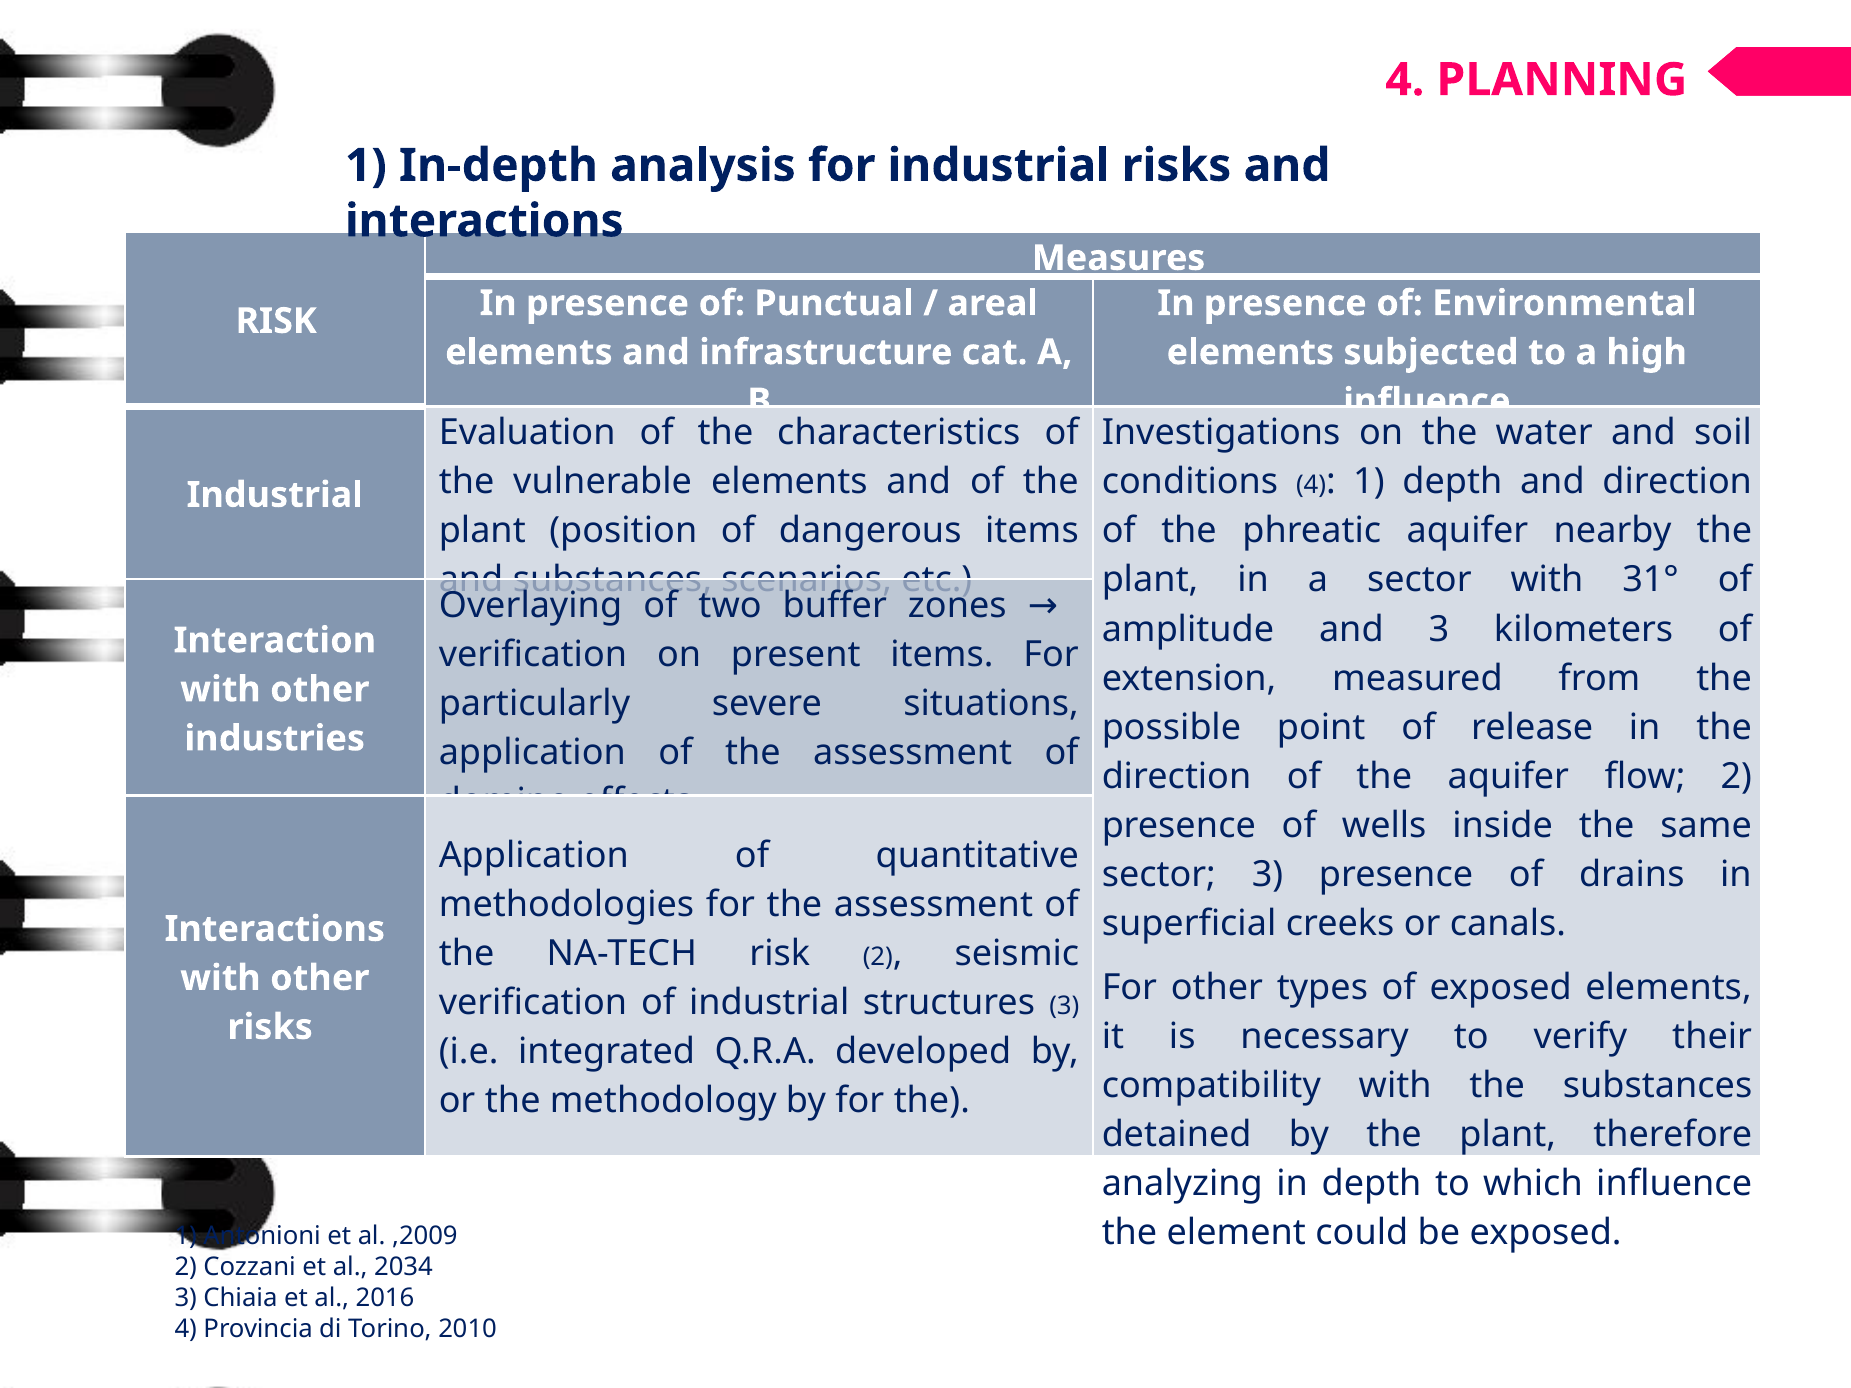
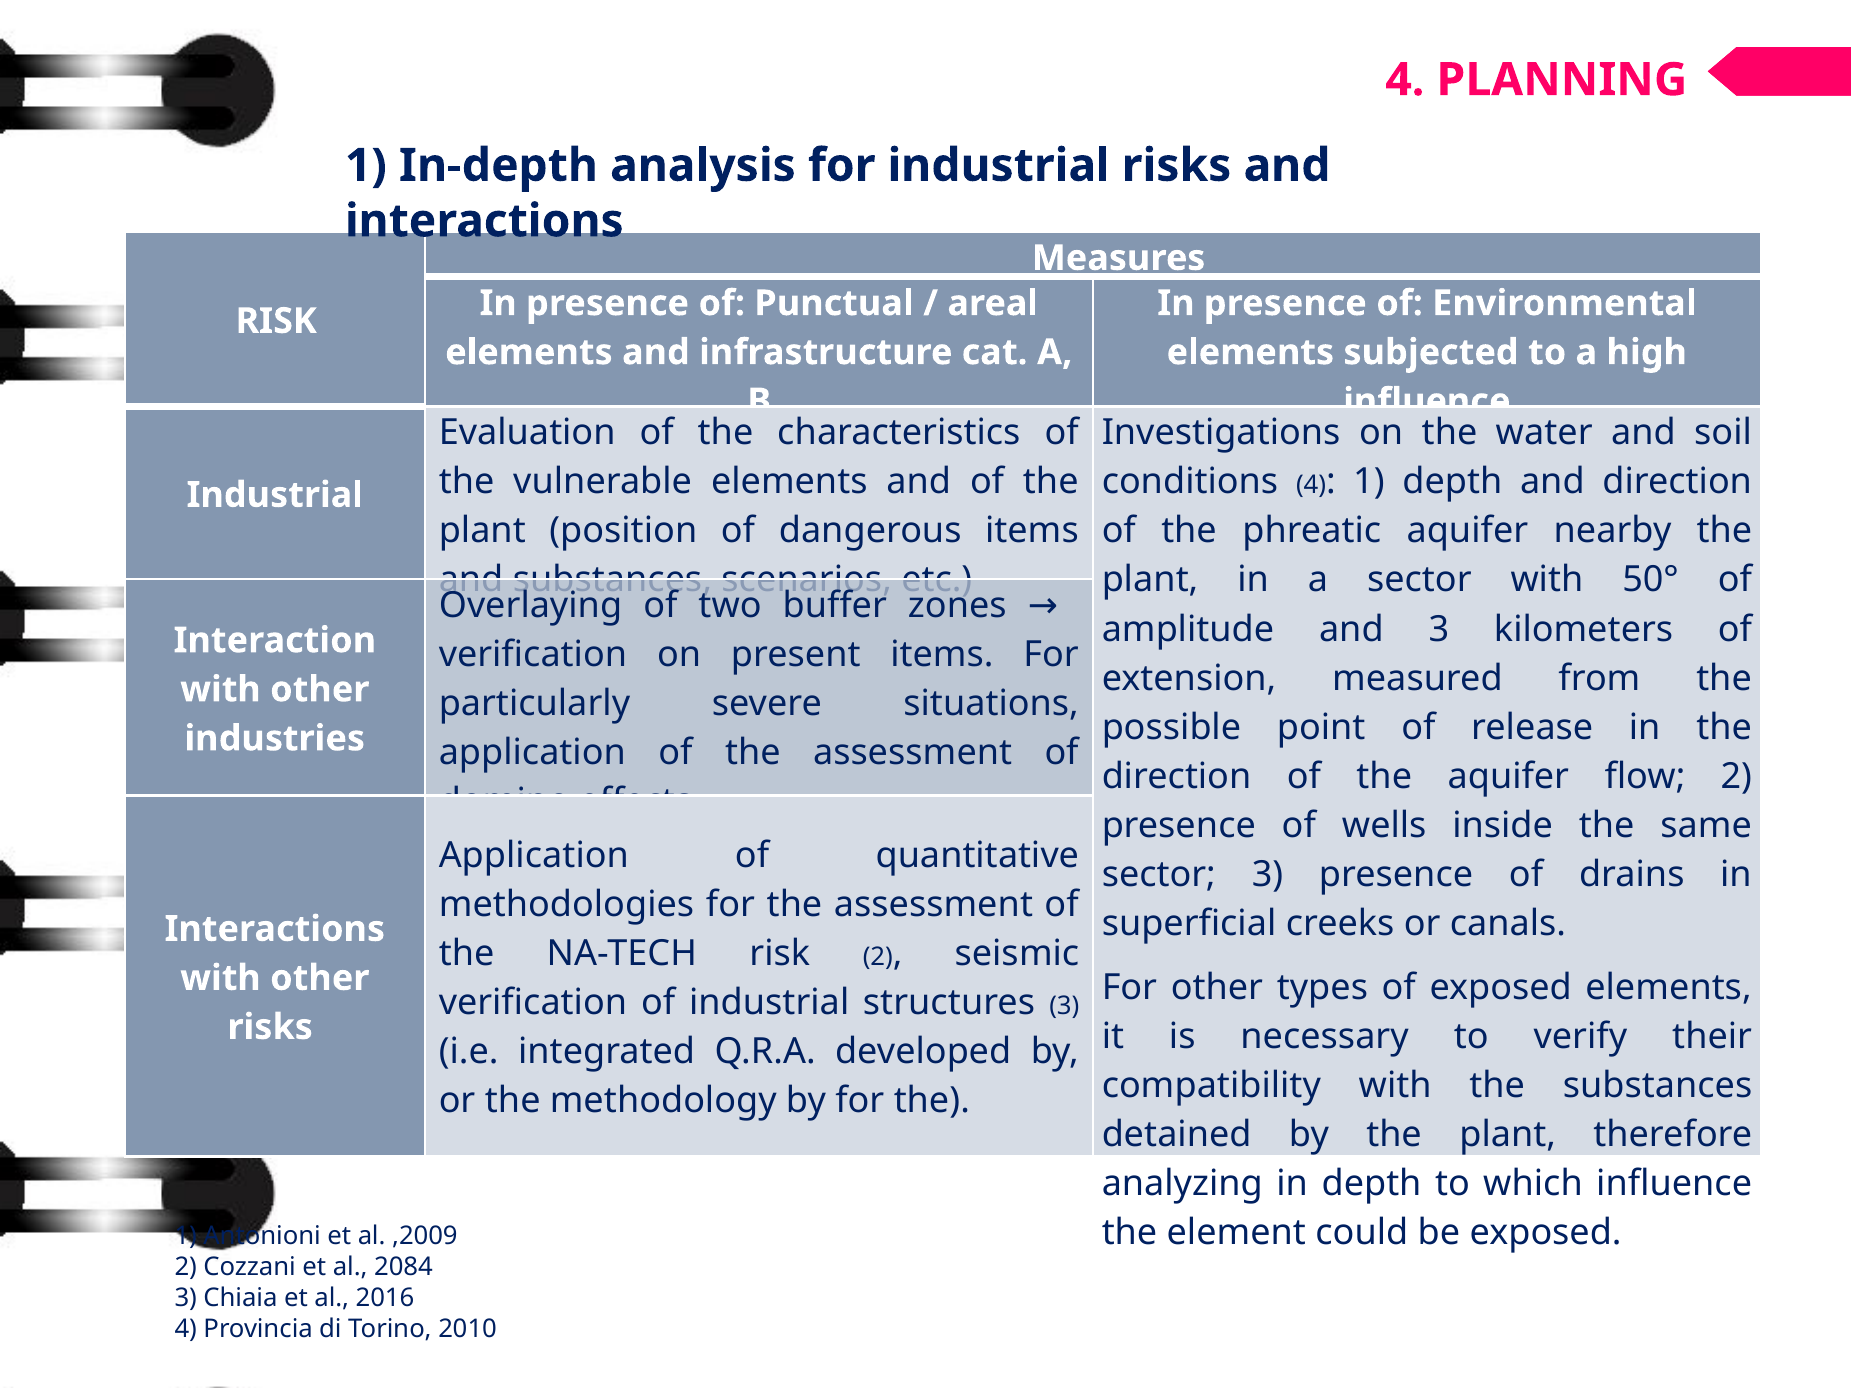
31°: 31° -> 50° (1651, 580)
2034: 2034 -> 2084 (403, 1267)
